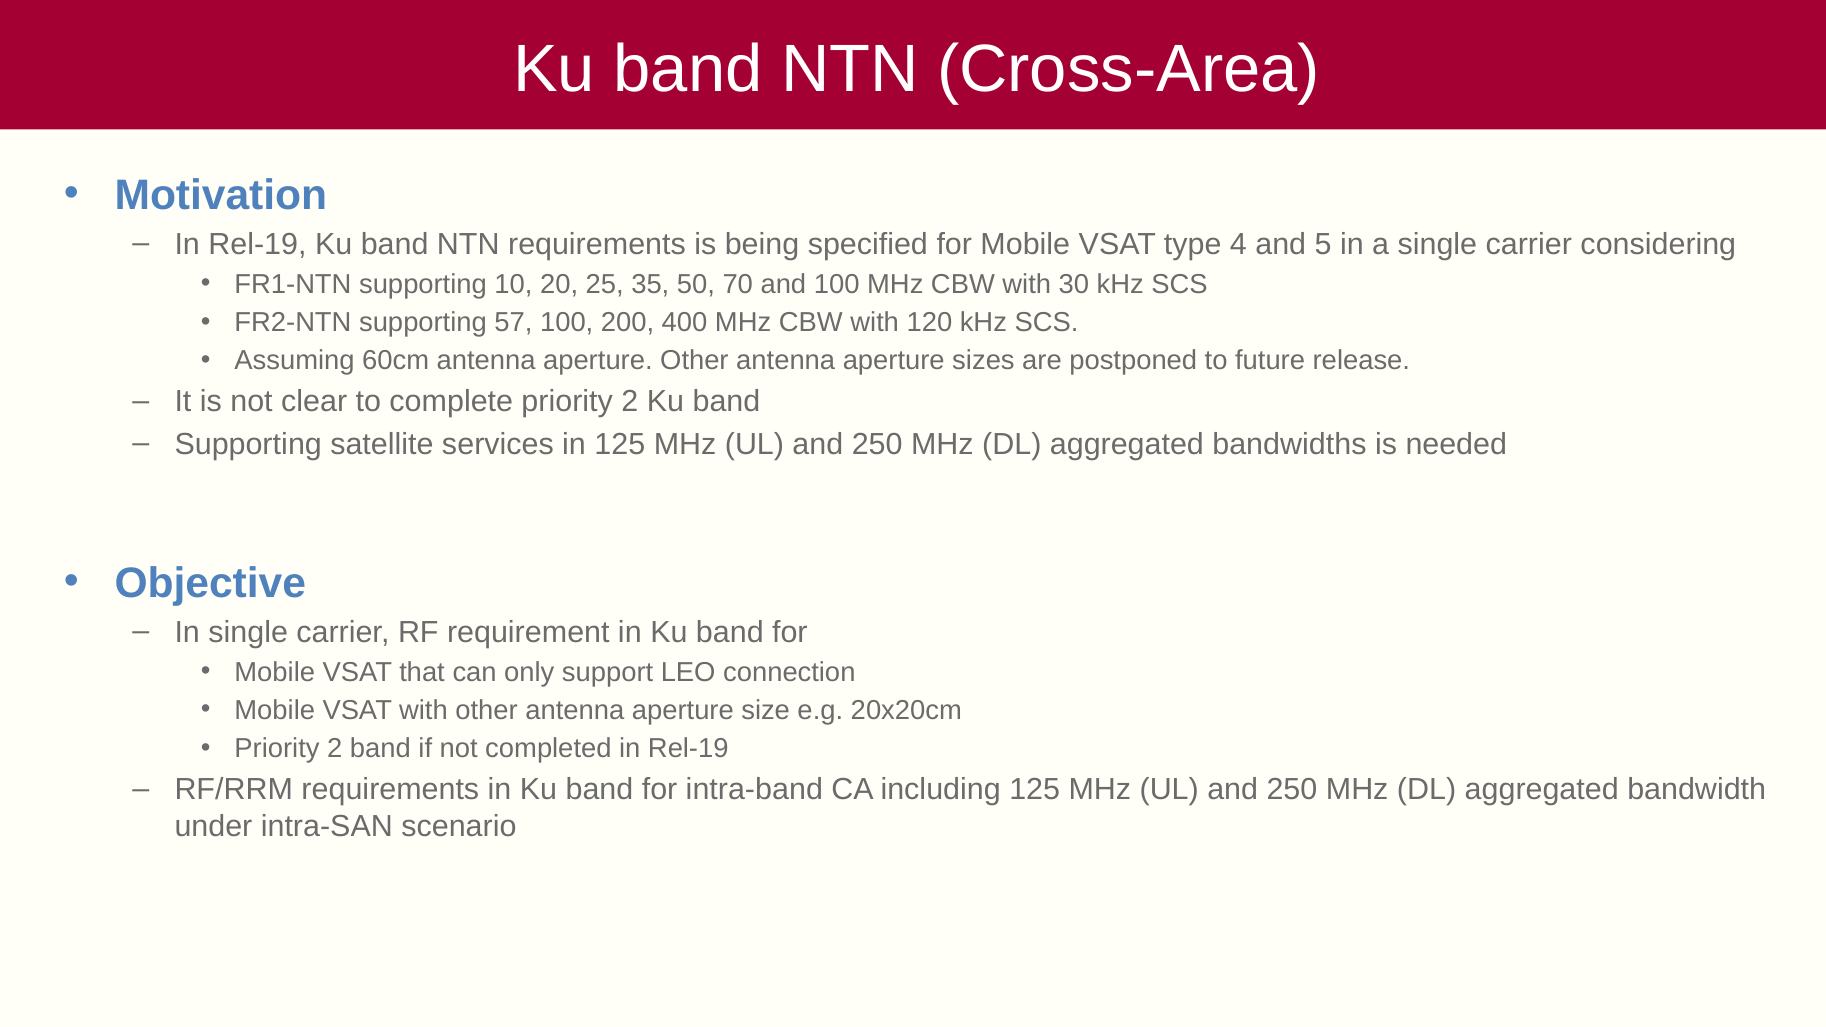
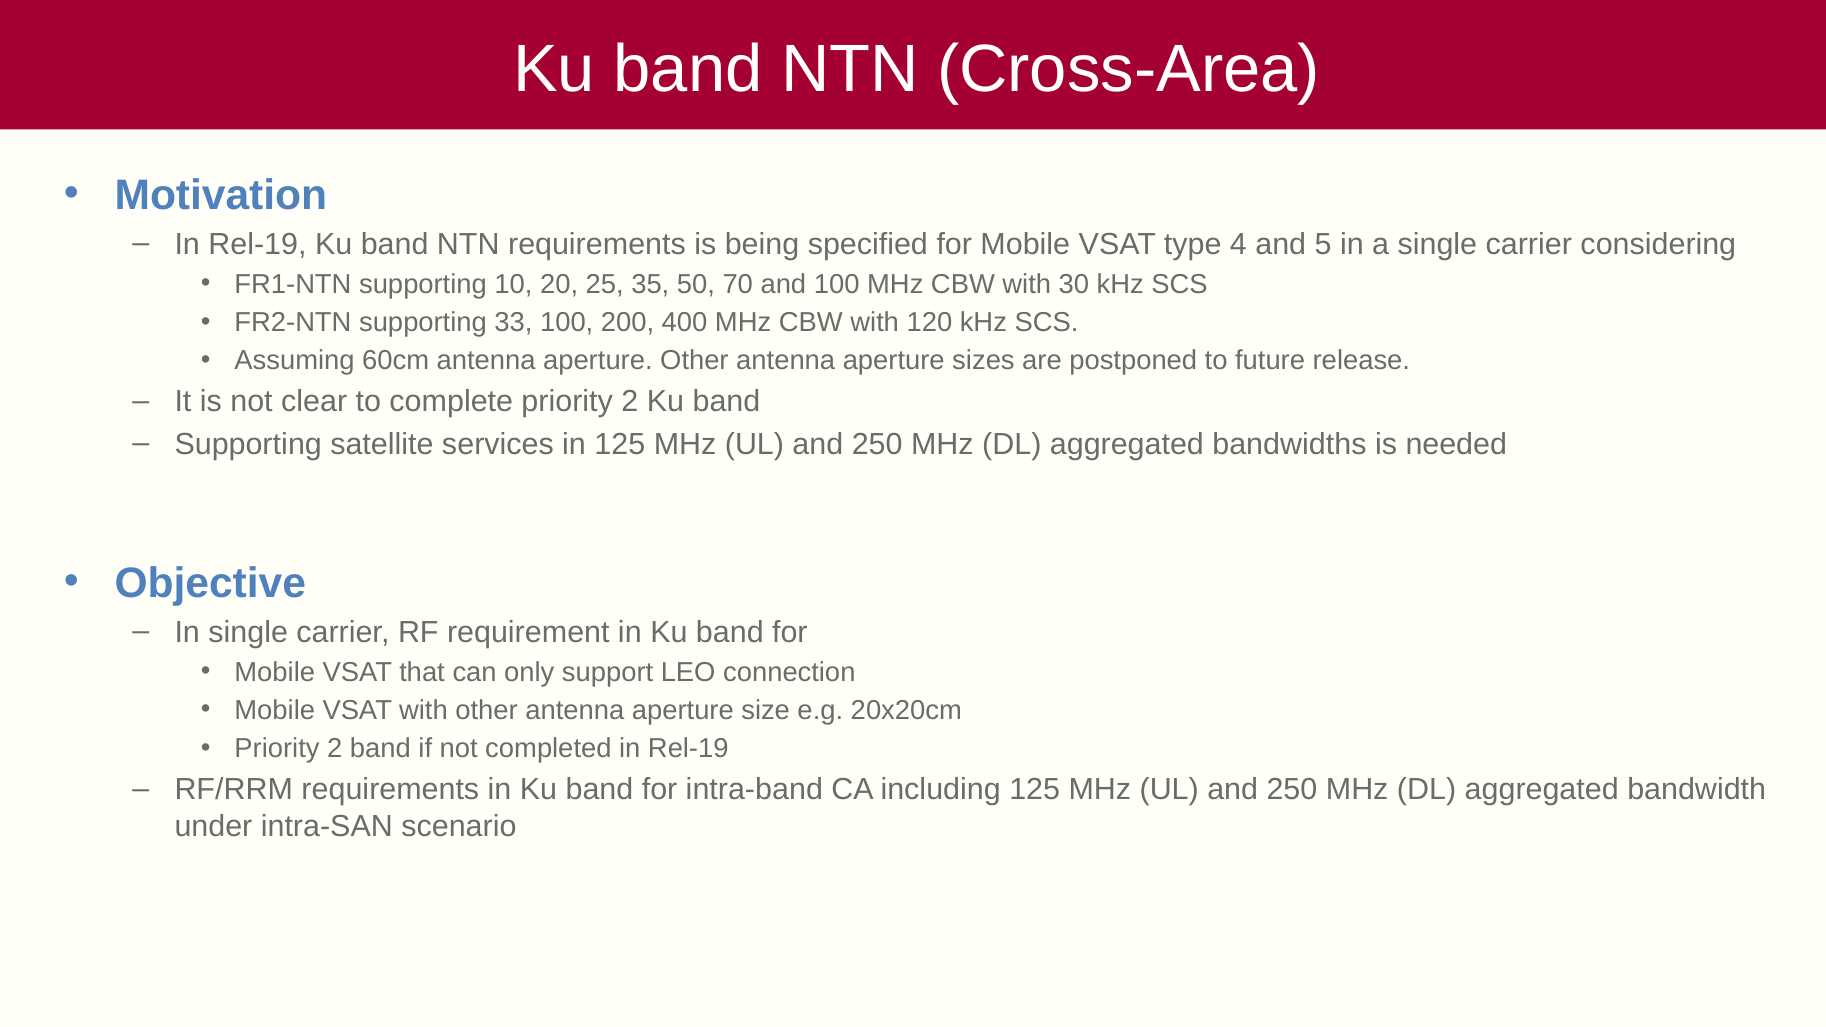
57: 57 -> 33 (513, 323)
